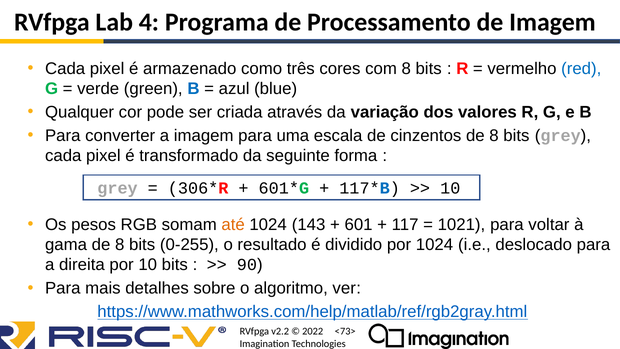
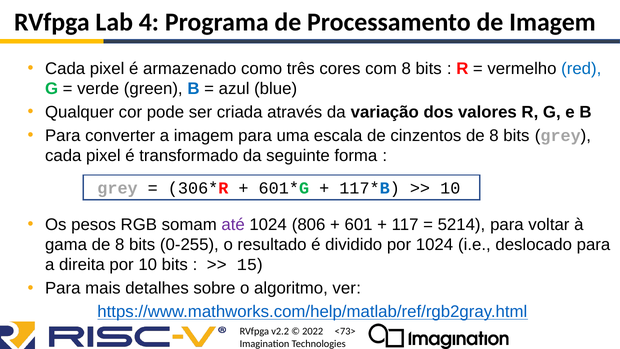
até colour: orange -> purple (233, 224)
143: 143 -> 806 (309, 224)
1021: 1021 -> 5214 (461, 224)
90: 90 -> 15 (247, 265)
